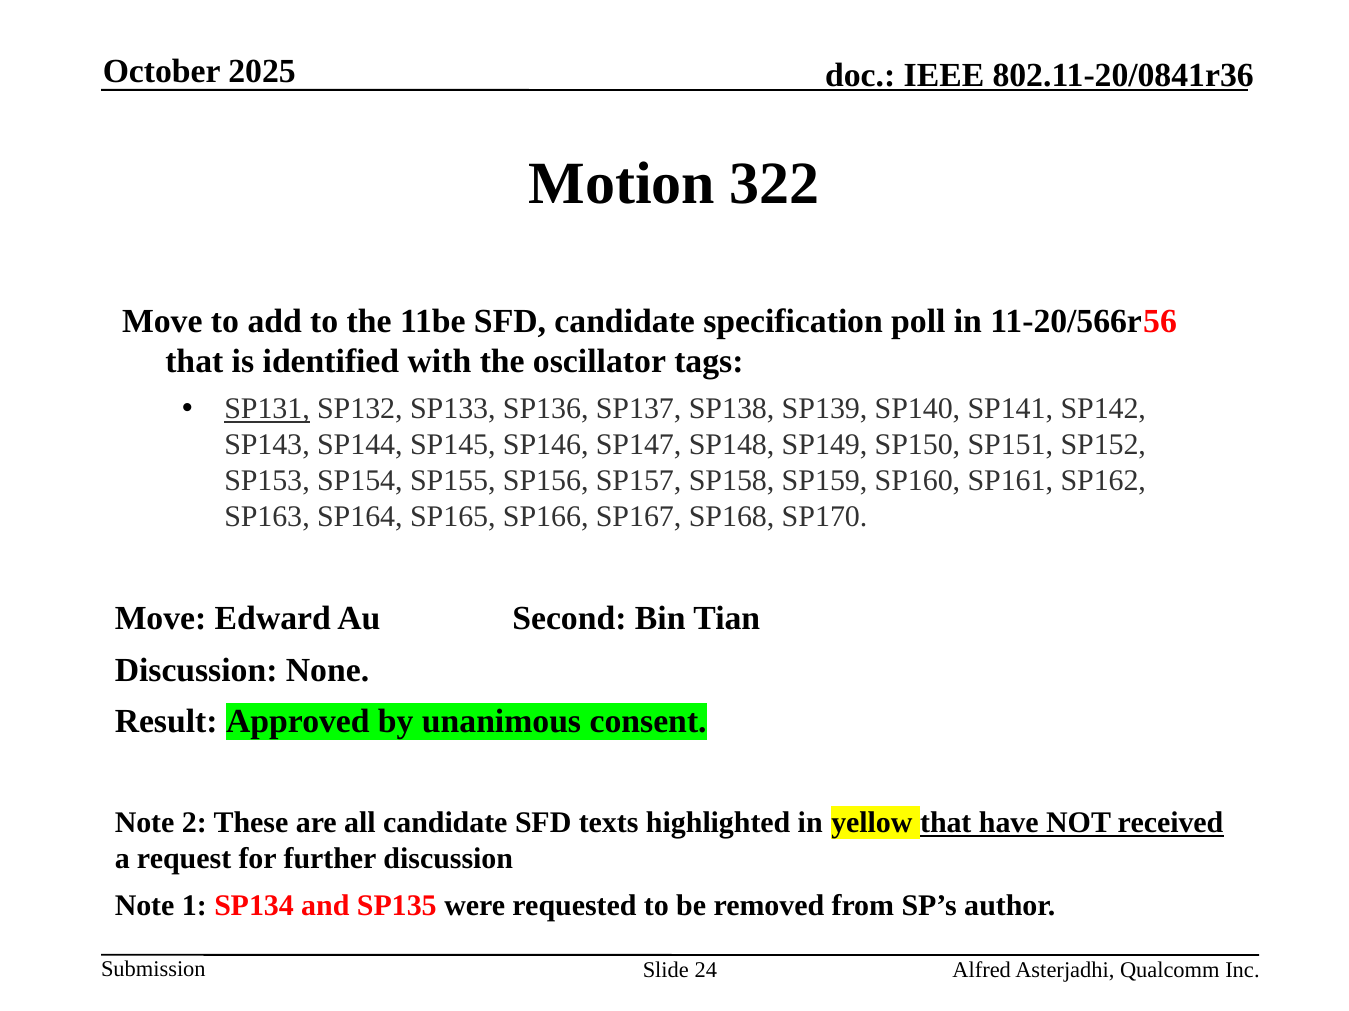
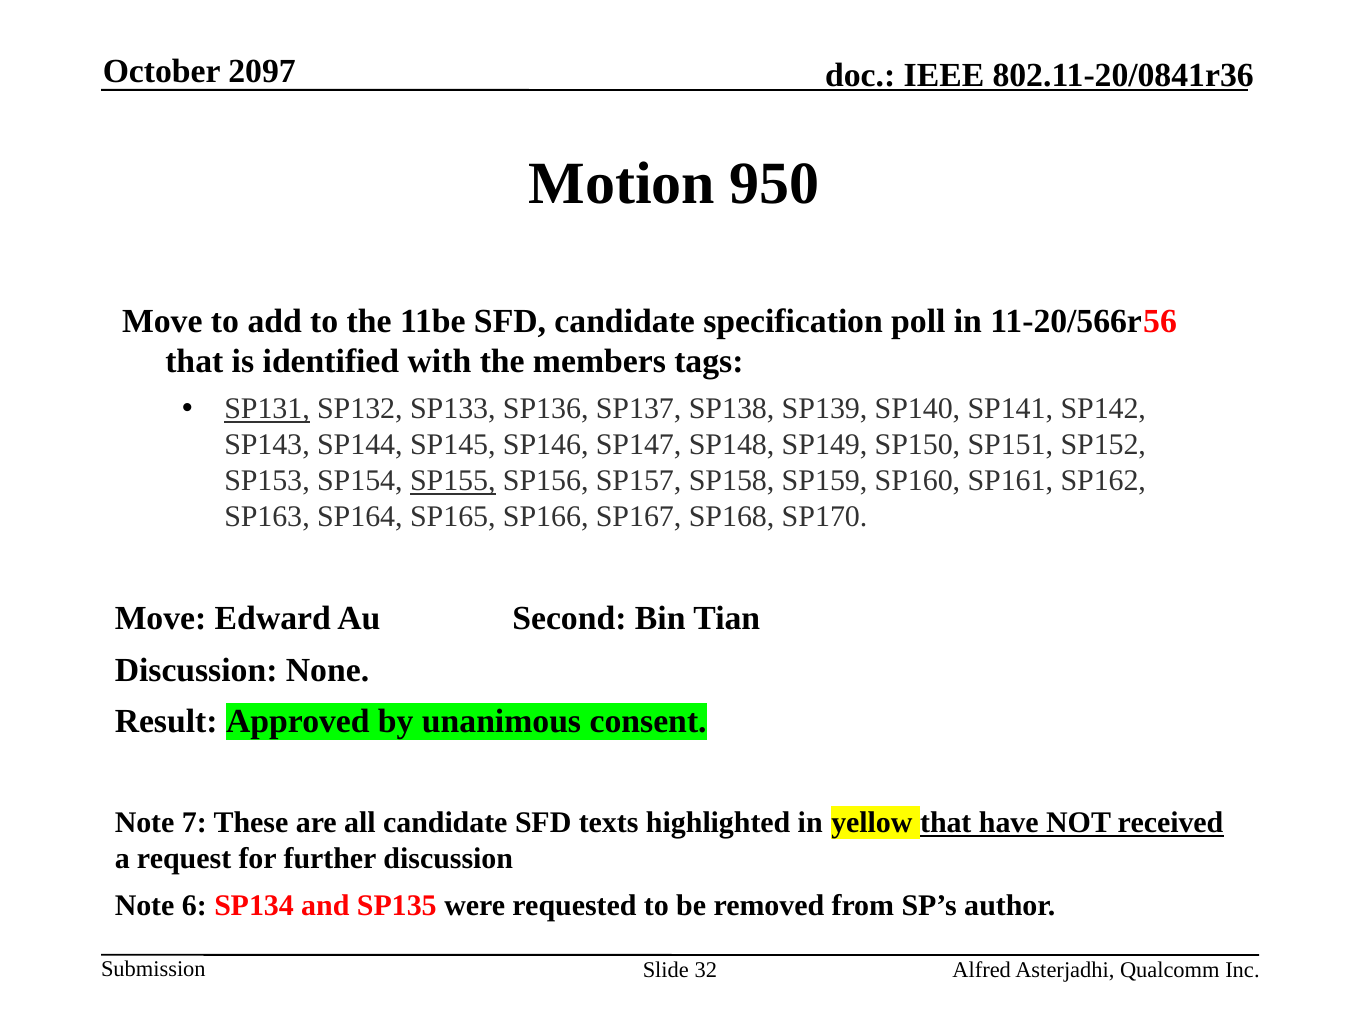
2025: 2025 -> 2097 (262, 72)
322: 322 -> 950 (775, 184)
oscillator: oscillator -> members (599, 362)
SP155 underline: none -> present (453, 481)
2: 2 -> 7 (194, 823)
1: 1 -> 6 (194, 906)
24: 24 -> 32 (706, 970)
